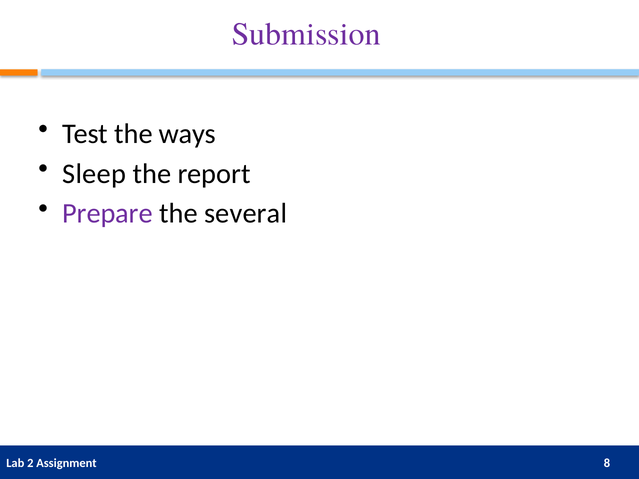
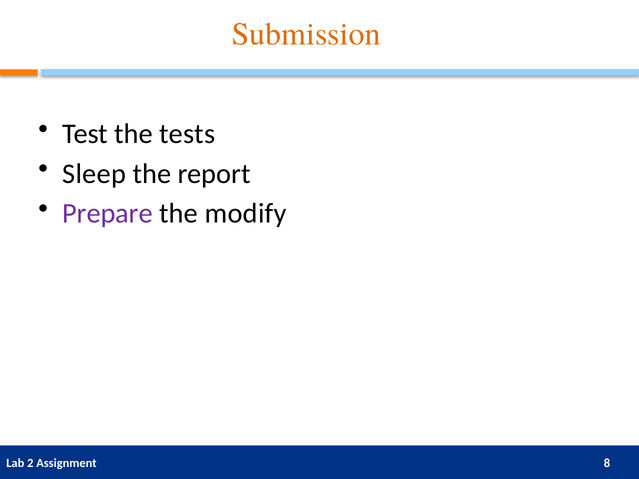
Submission colour: purple -> orange (306, 34)
ways: ways -> tests (187, 134)
several: several -> modify (246, 213)
